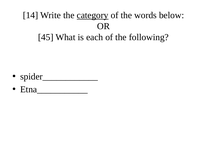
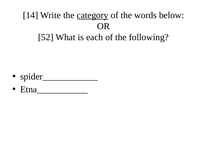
45: 45 -> 52 (46, 37)
